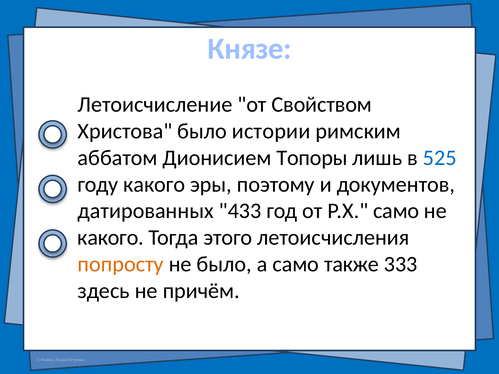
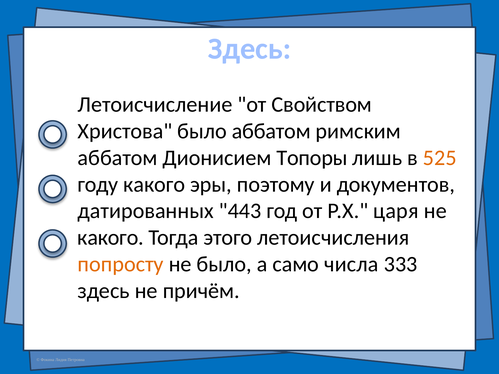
Князе: Князе -> Здесь (250, 49)
было истории: истории -> аббатом (271, 131)
525 colour: blue -> orange (440, 158)
433: 433 -> 443 (240, 211)
Р.Х само: само -> царя (396, 211)
также: также -> числа (351, 264)
